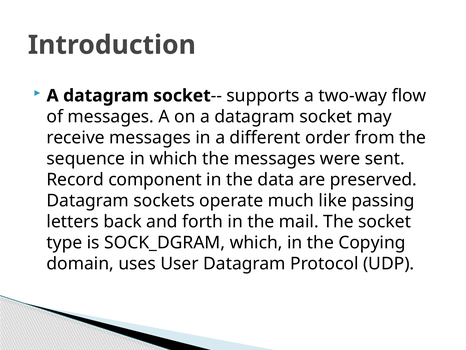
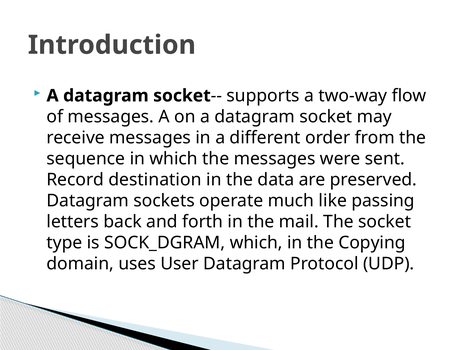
component: component -> destination (155, 180)
